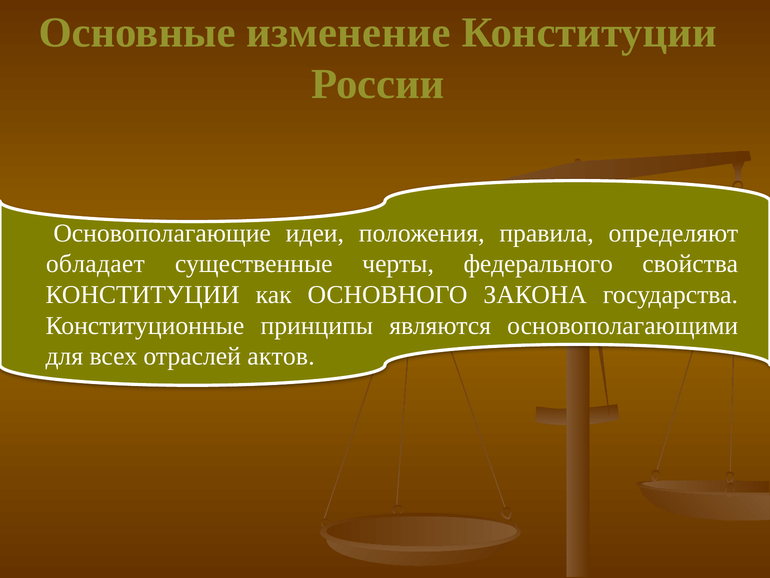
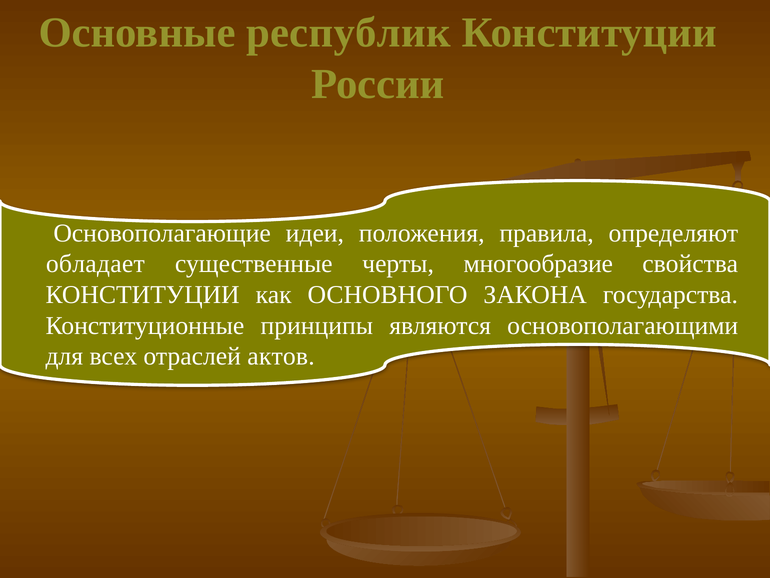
изменение: изменение -> республик (348, 33)
федерального: федерального -> многообразие (538, 264)
